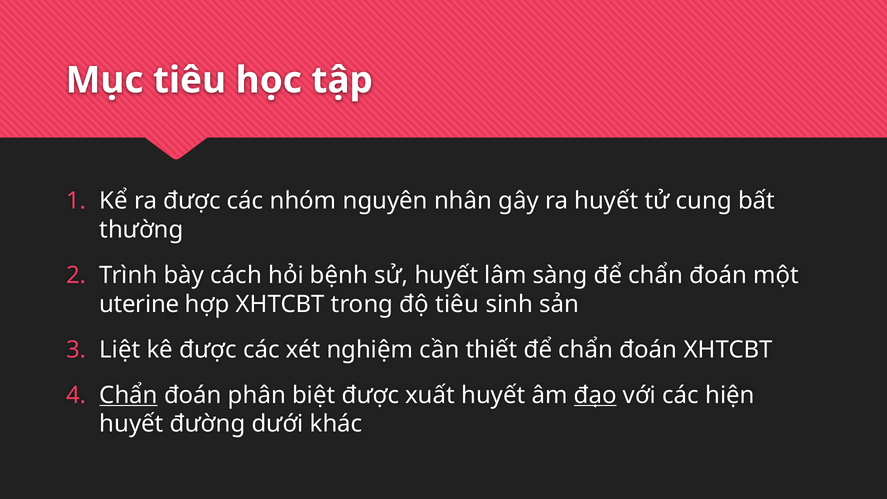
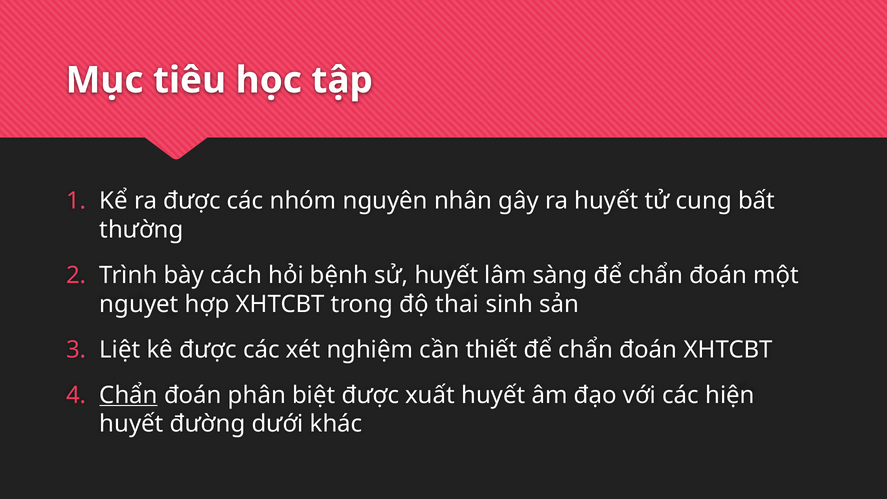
uterine: uterine -> nguyet (139, 304)
độ tiêu: tiêu -> thai (457, 304)
đạo underline: present -> none (595, 395)
